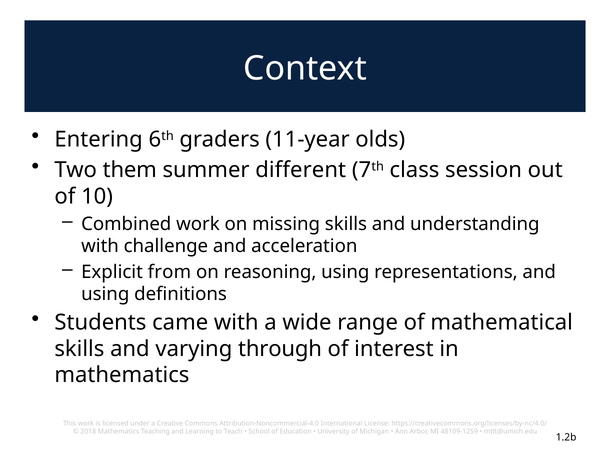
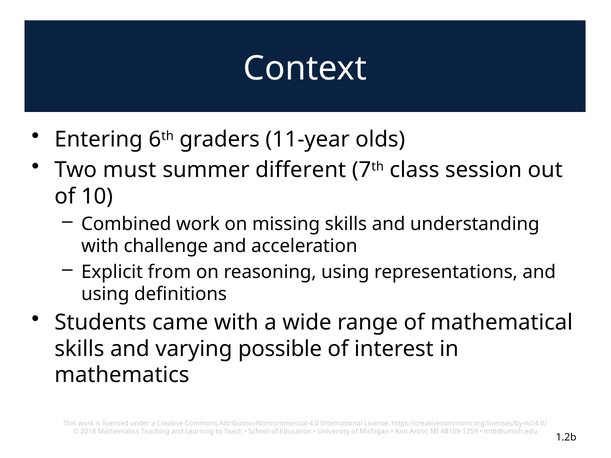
them: them -> must (130, 170)
through: through -> possible (280, 349)
